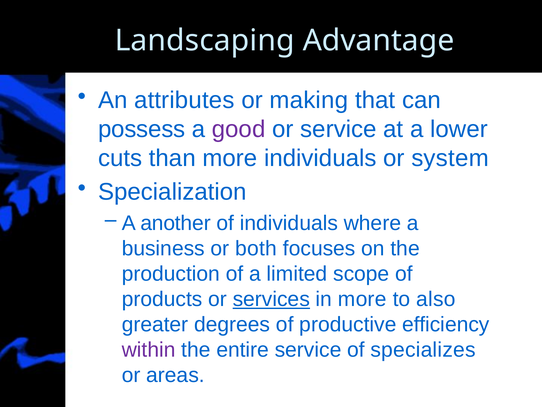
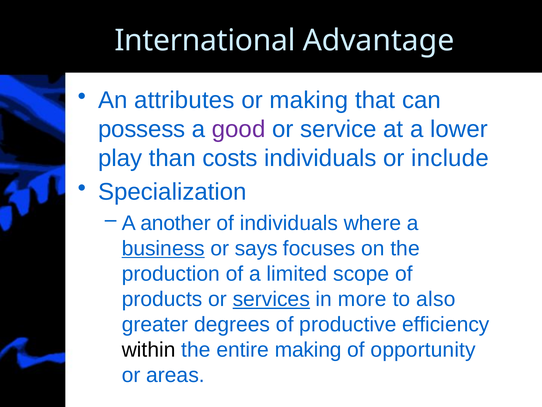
Landscaping: Landscaping -> International (205, 40)
cuts: cuts -> play (120, 158)
than more: more -> costs (230, 158)
system: system -> include (450, 158)
business underline: none -> present (163, 248)
both: both -> says (256, 248)
within colour: purple -> black (149, 349)
entire service: service -> making (308, 349)
specializes: specializes -> opportunity (423, 349)
